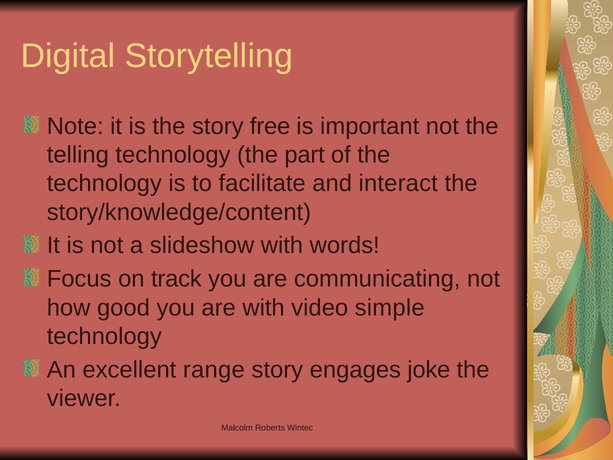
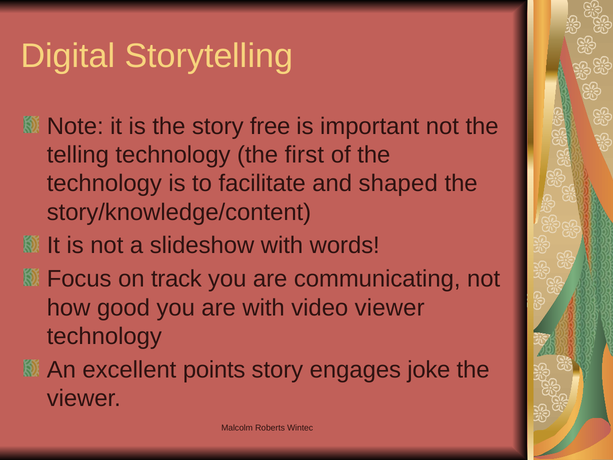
part: part -> first (304, 155)
interact: interact -> shaped (398, 183)
video simple: simple -> viewer (390, 308)
range: range -> points (214, 370)
